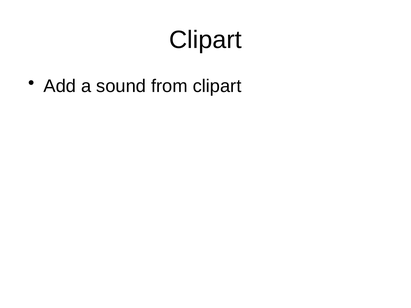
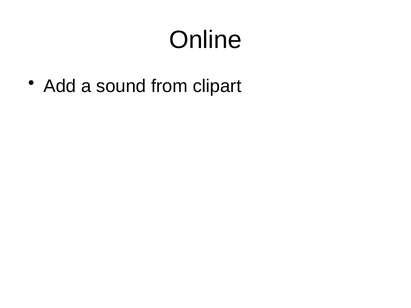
Clipart: Clipart -> Online (205, 40)
